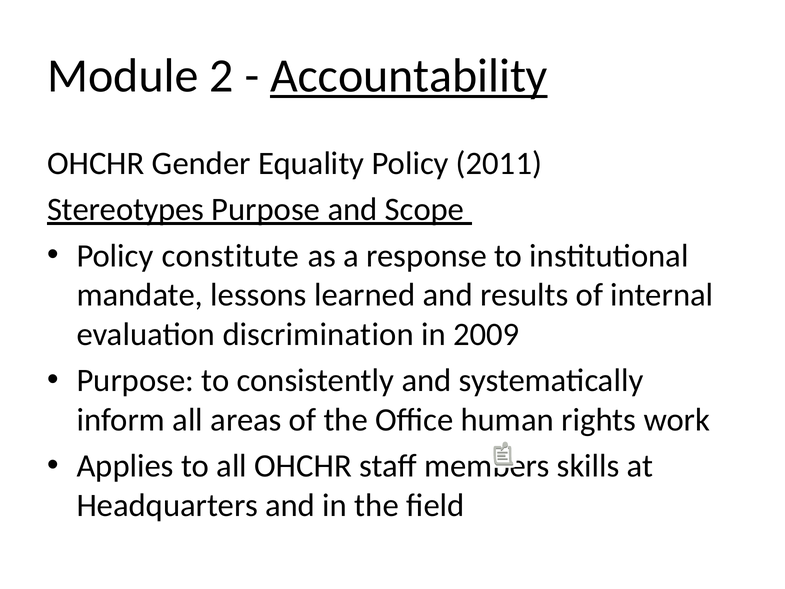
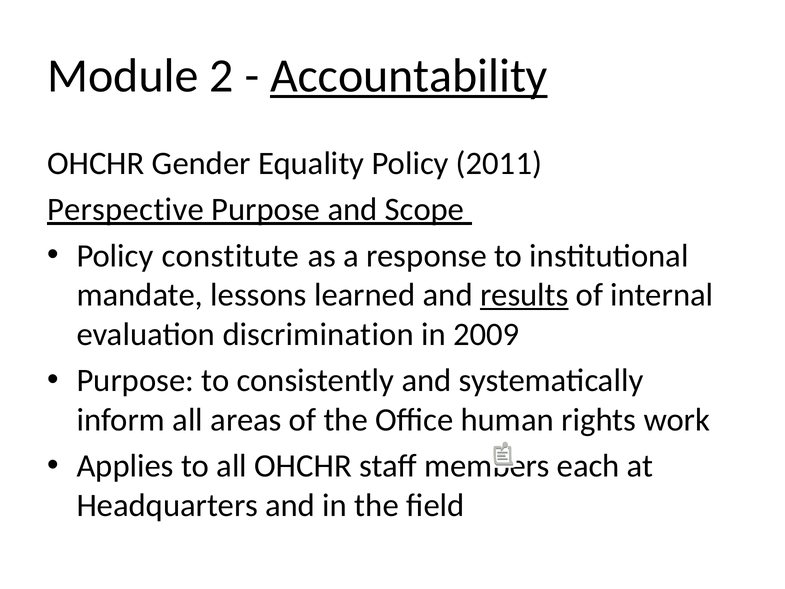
Stereotypes: Stereotypes -> Perspective (125, 209)
results underline: none -> present (524, 295)
skills: skills -> each (588, 466)
